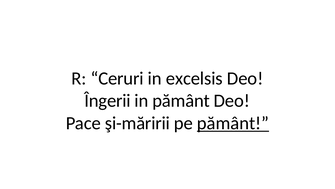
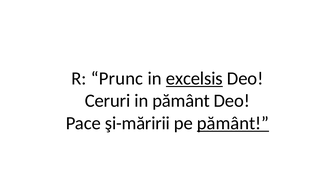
Ceruri: Ceruri -> Prunc (117, 78)
excelsis underline: none -> present (194, 78)
Îngerii: Îngerii -> Ceruri (108, 101)
